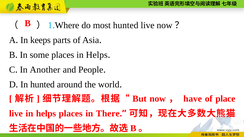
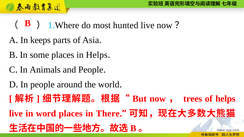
Another: Another -> Animals (45, 70)
In hunted: hunted -> people (42, 85)
have: have -> trees (193, 99)
of place: place -> helps (225, 99)
live in helps: helps -> word (46, 114)
